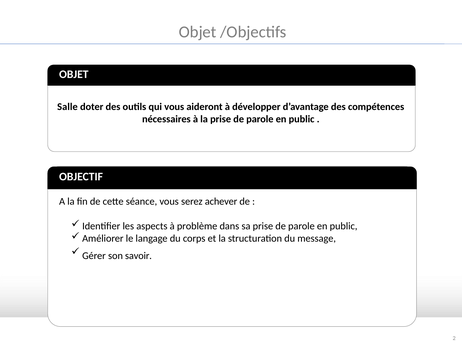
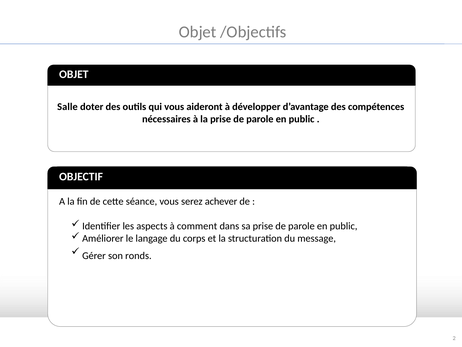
problème: problème -> comment (197, 226)
savoir: savoir -> ronds (138, 255)
